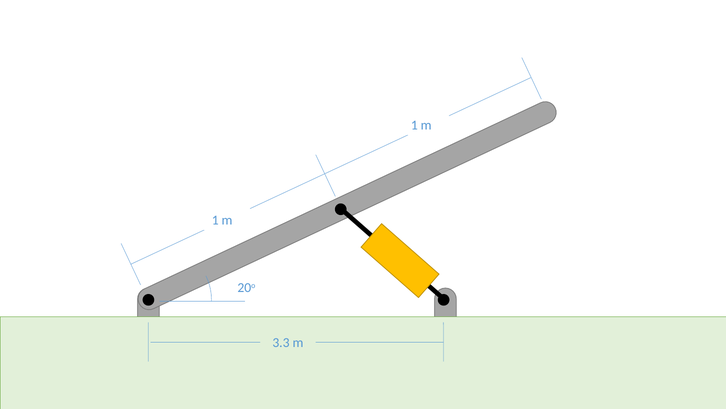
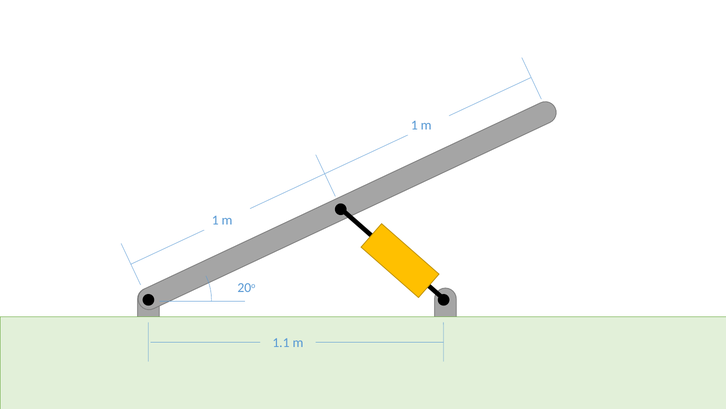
3.3: 3.3 -> 1.1 (281, 342)
